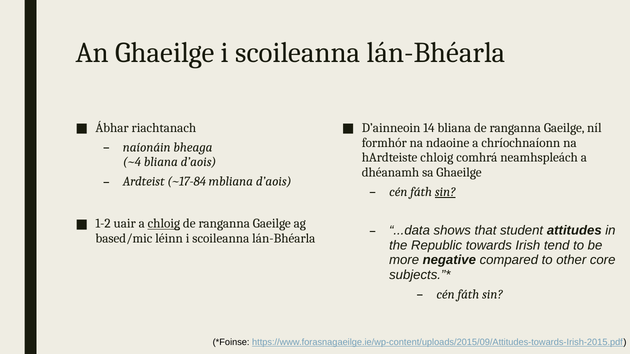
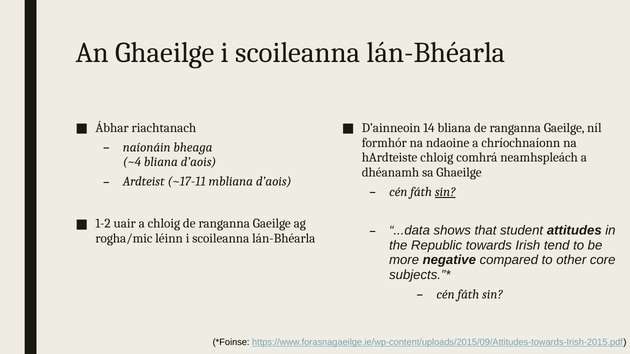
~17-84: ~17-84 -> ~17-11 (187, 182)
chloig underline: present -> none (164, 224)
based/mic: based/mic -> rogha/mic (124, 239)
